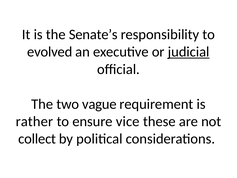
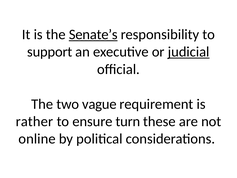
Senate’s underline: none -> present (93, 34)
evolved: evolved -> support (50, 52)
vice: vice -> turn (128, 121)
collect: collect -> online (37, 139)
